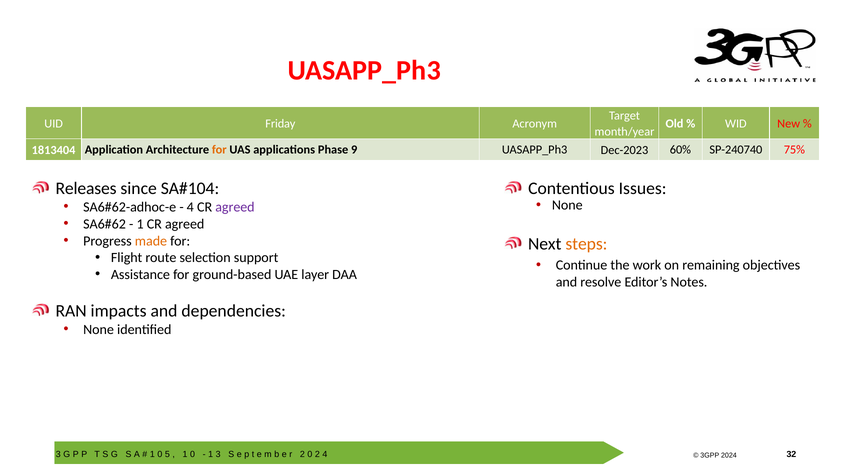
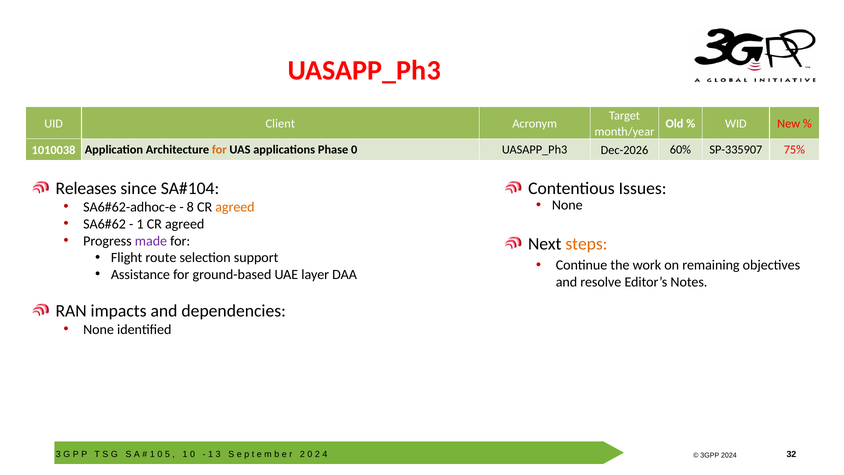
Friday: Friday -> Client (280, 123)
1813404: 1813404 -> 1010038 (54, 150)
Phase 9: 9 -> 0 (354, 150)
Dec-2023: Dec-2023 -> Dec-2026 (624, 150)
SP-240740: SP-240740 -> SP-335907 (736, 150)
4: 4 -> 8 (190, 207)
agreed colour: purple -> orange (235, 207)
made colour: orange -> purple (151, 241)
